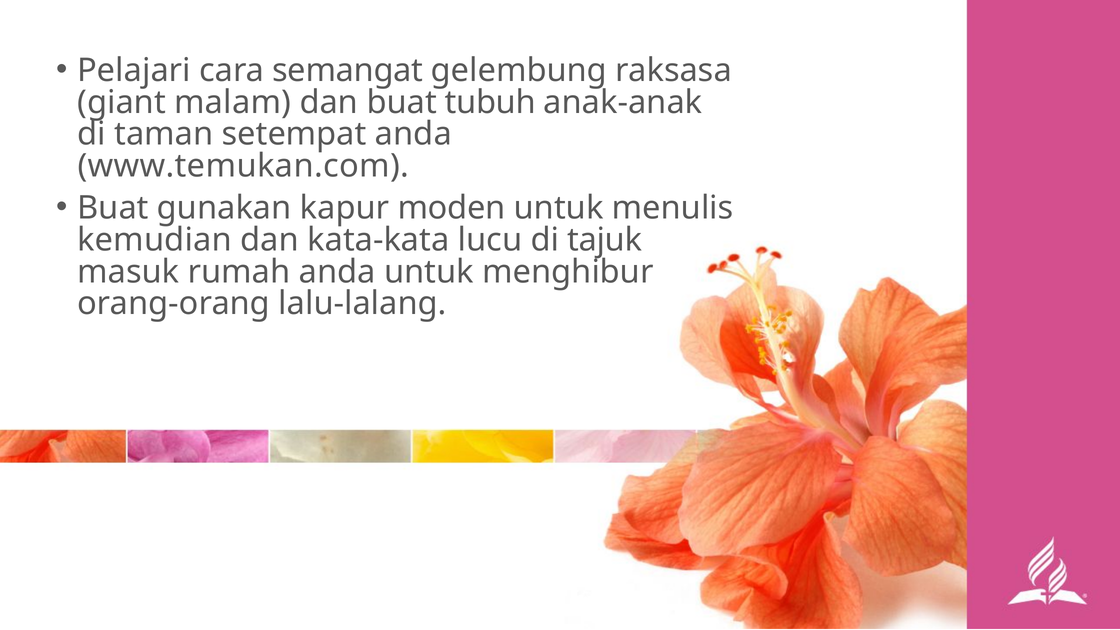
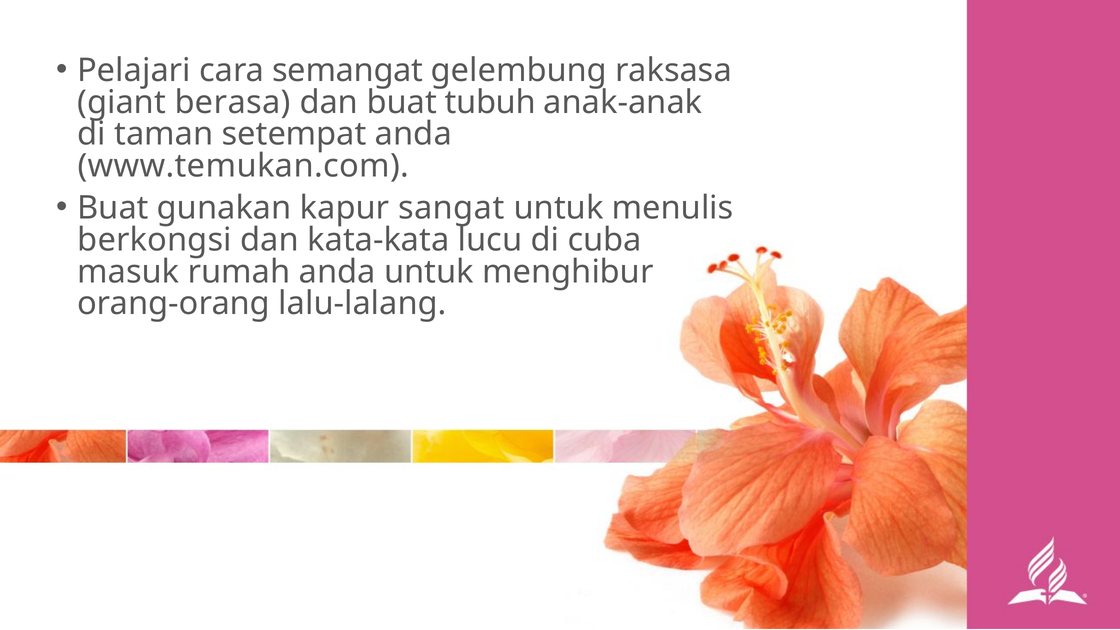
malam: malam -> berasa (233, 102)
moden: moden -> sangat (451, 208)
kemudian: kemudian -> berkongsi (155, 240)
tajuk: tajuk -> cuba (605, 240)
